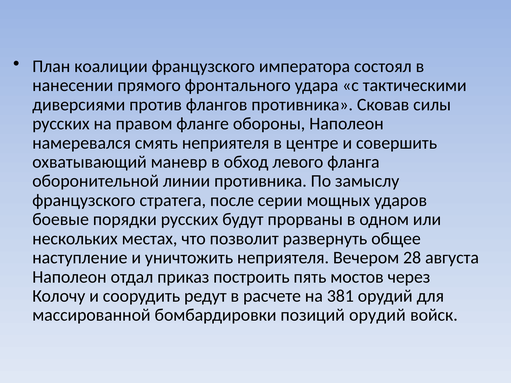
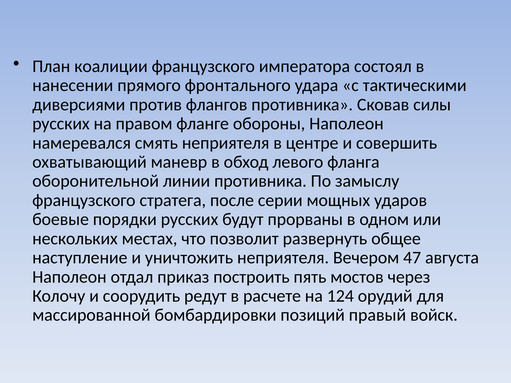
28: 28 -> 47 (412, 258)
381: 381 -> 124 (340, 296)
позиций орудий: орудий -> правый (377, 315)
